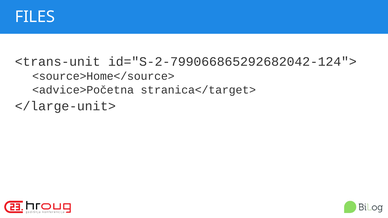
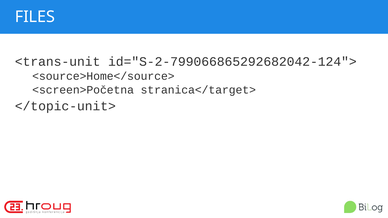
<advice>Početna: <advice>Početna -> <screen>Početna (83, 90)
</large-unit>: </large-unit> -> </topic-unit> (65, 106)
